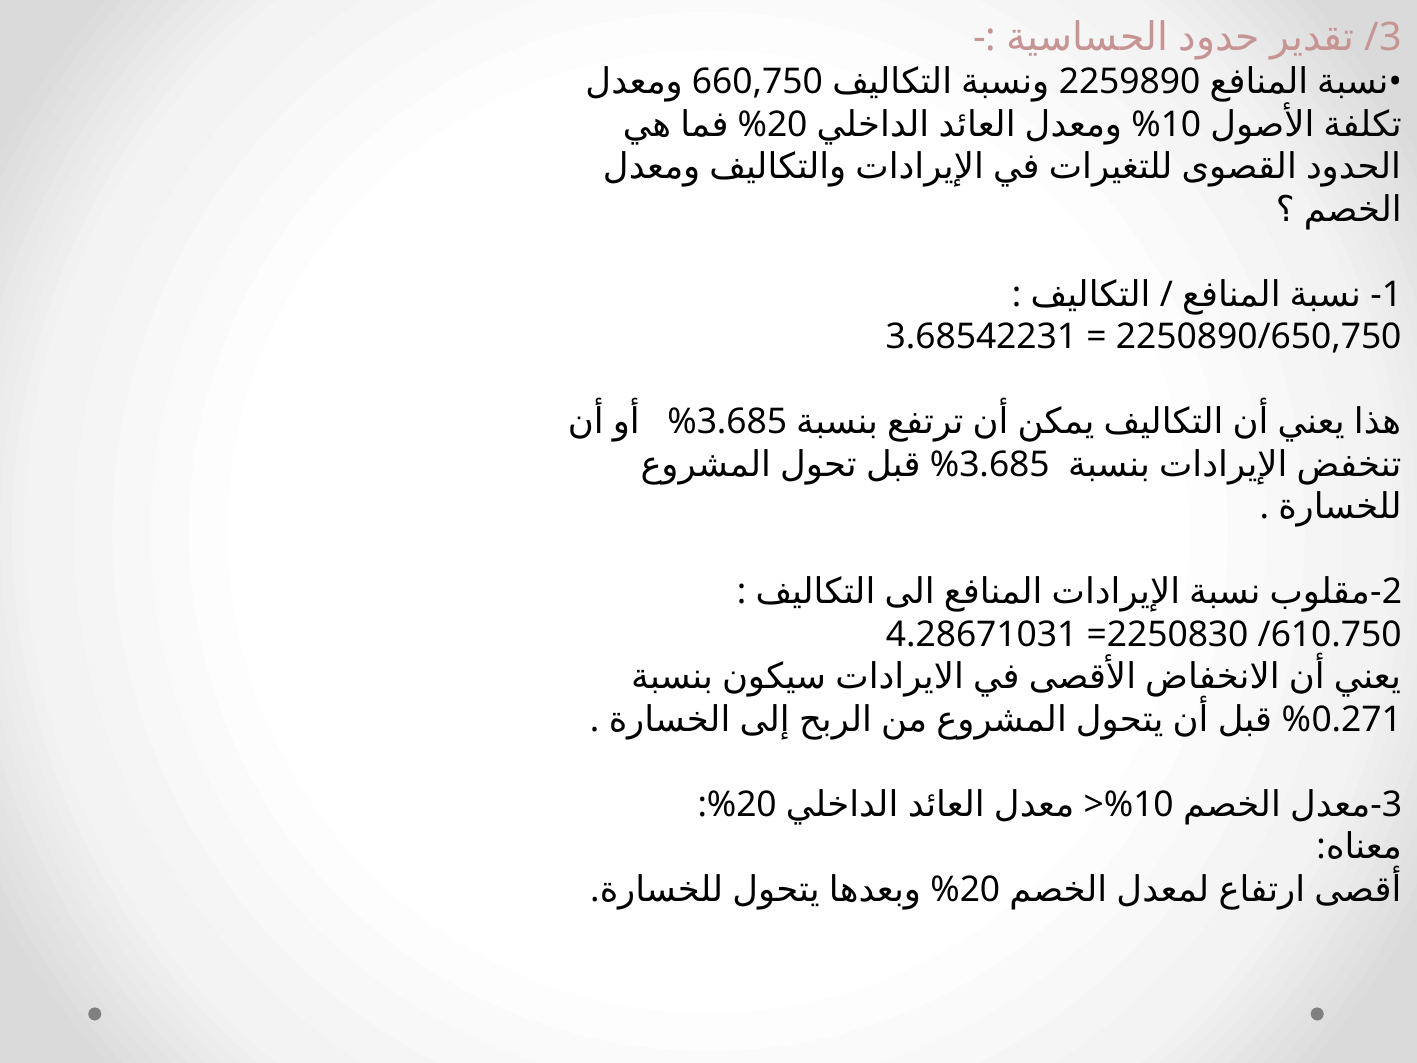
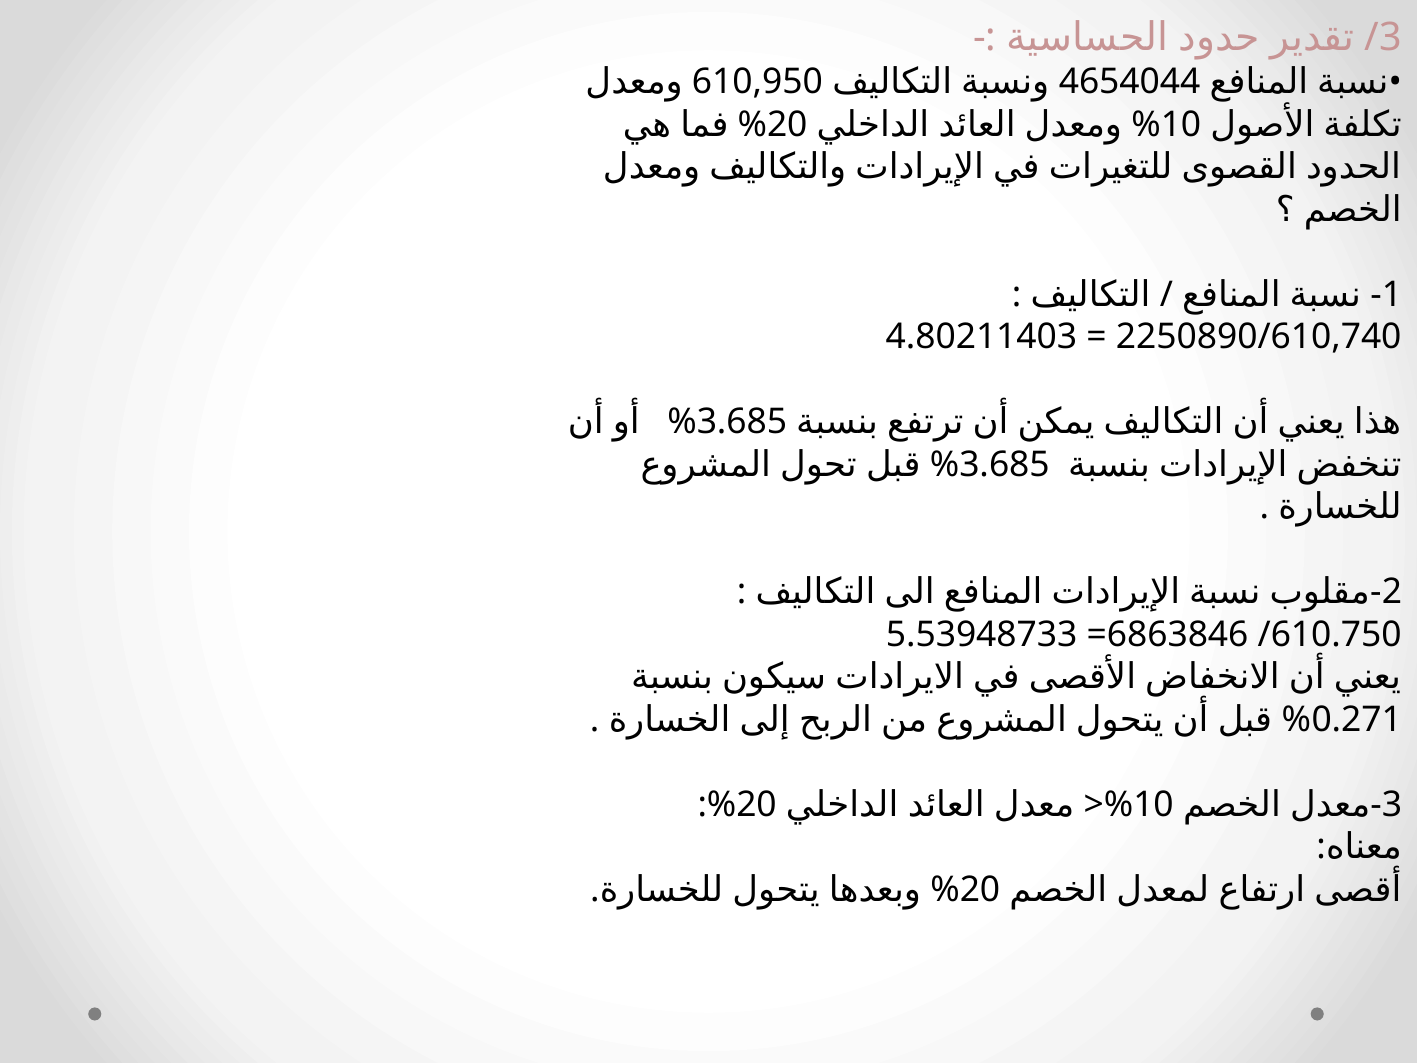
660,750: 660,750 -> 610,950 (757, 82)
2259890: 2259890 -> 4654044 (1130, 82)
3.68542231: 3.68542231 -> 4.80211403 (981, 337)
2250890/650,750: 2250890/650,750 -> 2250890/610,740 (1259, 337)
4.28671031: 4.28671031 -> 5.53948733 (982, 635)
2250830: 2250830 -> 6863846 (1178, 635)
